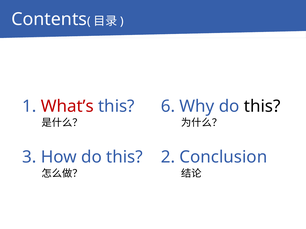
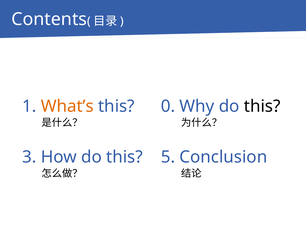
What’s colour: red -> orange (67, 106)
6: 6 -> 0 (168, 106)
2: 2 -> 5 (168, 157)
